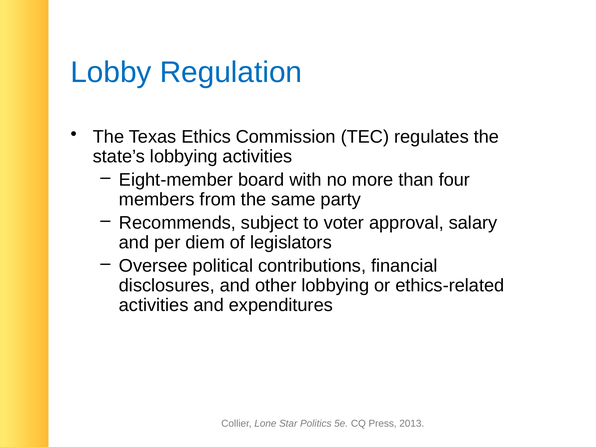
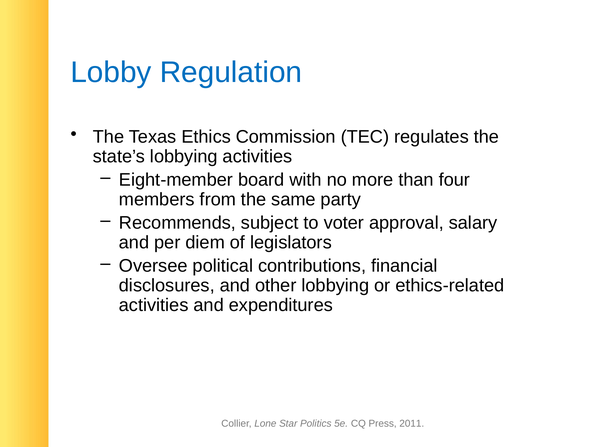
2013: 2013 -> 2011 (412, 424)
